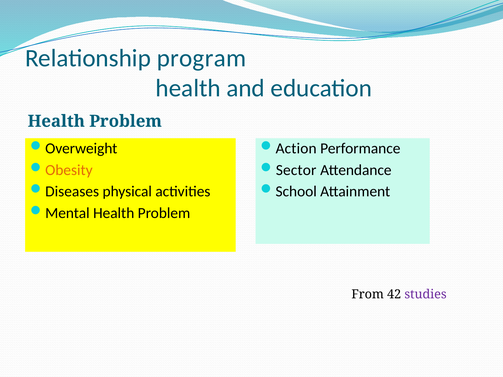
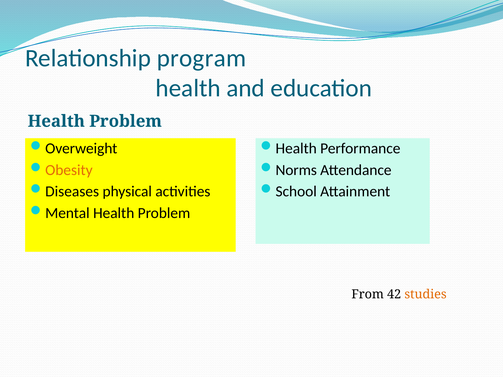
Action: Action -> Health (296, 149)
Sector: Sector -> Norms (296, 170)
studies colour: purple -> orange (426, 295)
